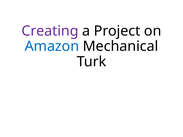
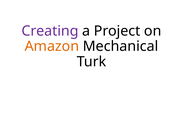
Amazon colour: blue -> orange (52, 46)
